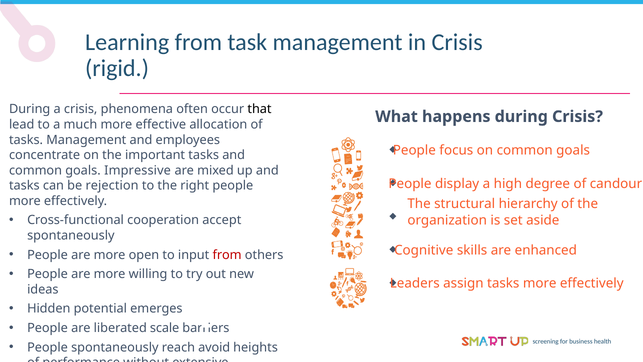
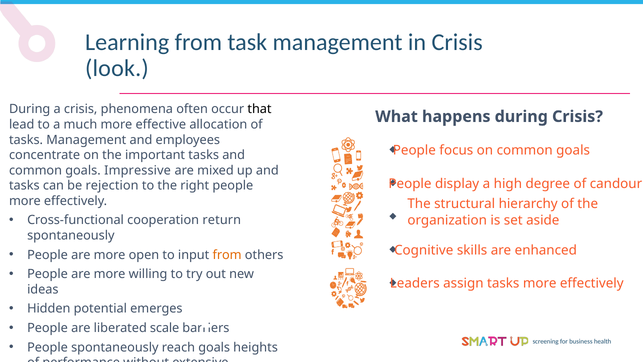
rigid: rigid -> look (117, 68)
accept: accept -> return (222, 220)
from colour: red -> orange (227, 255)
reach avoid: avoid -> goals (214, 347)
